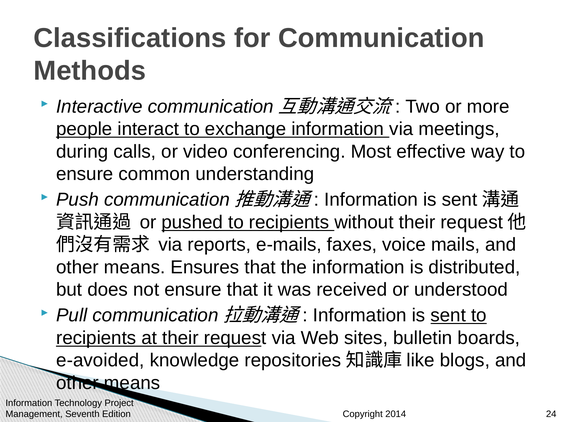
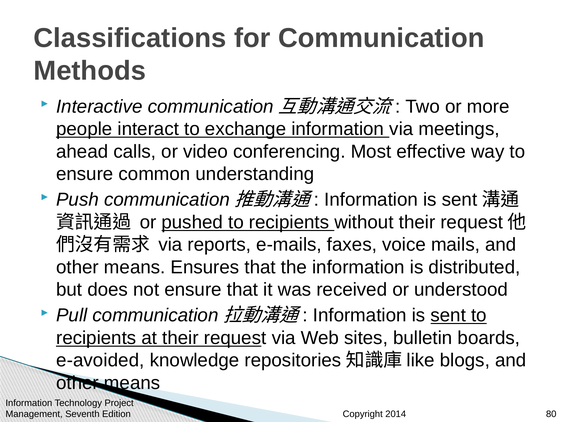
during: during -> ahead (82, 151)
24: 24 -> 80 (551, 414)
